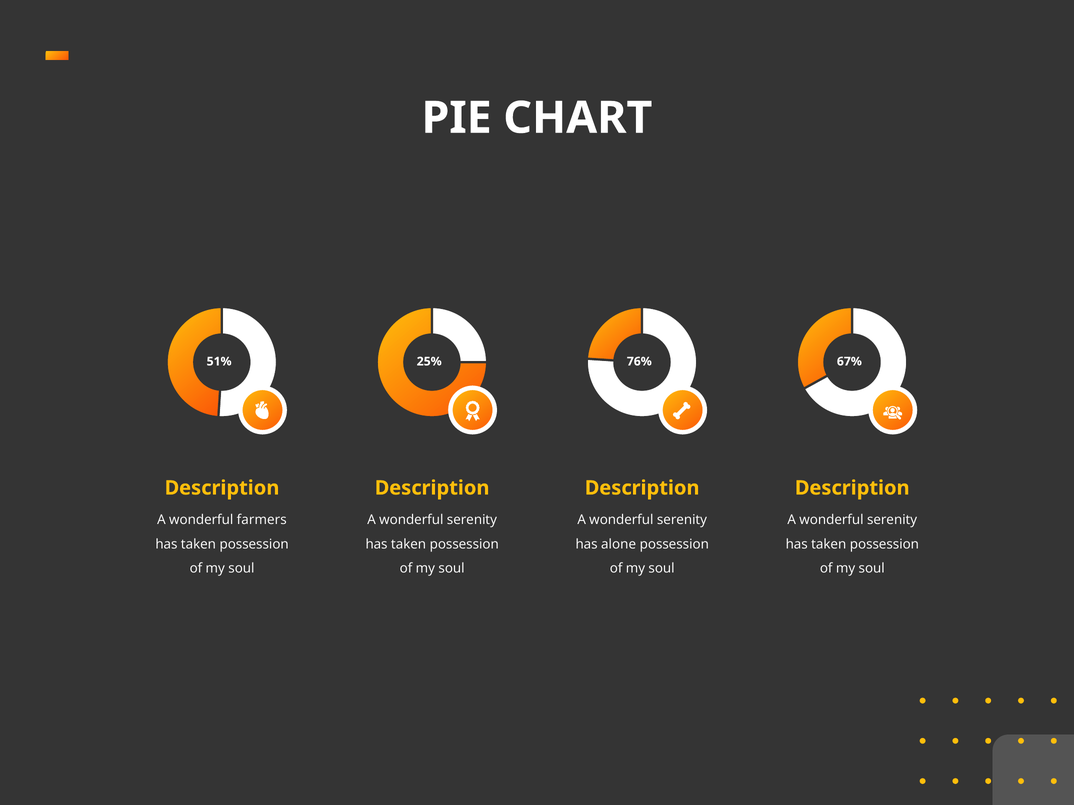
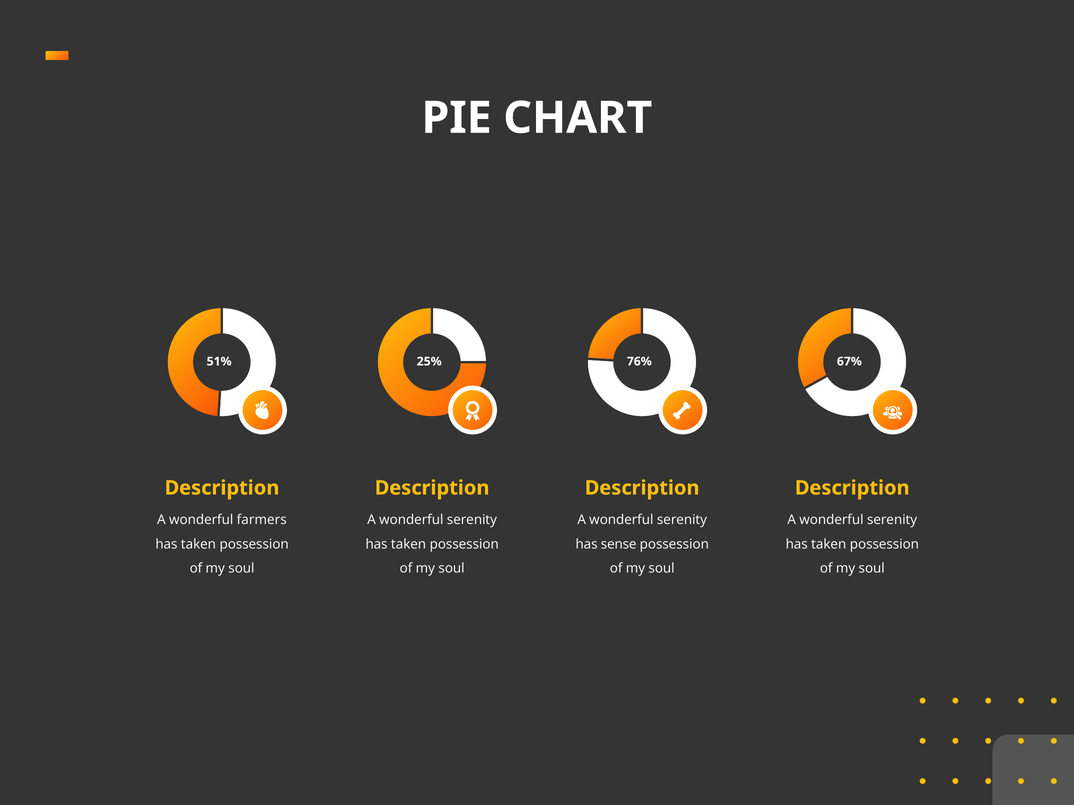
alone: alone -> sense (619, 545)
